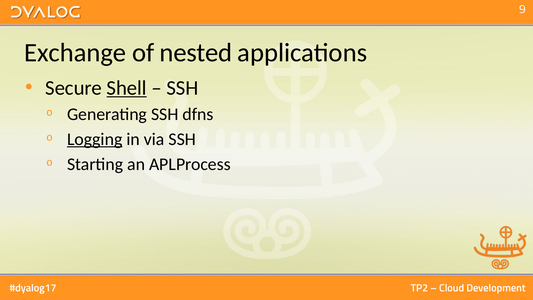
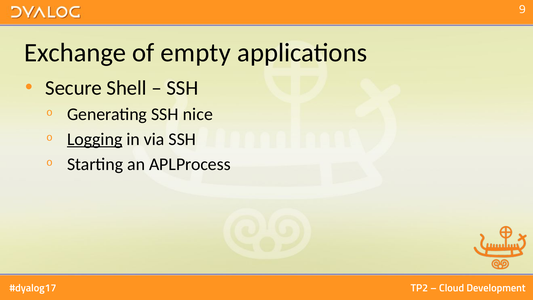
nested: nested -> empty (196, 53)
Shell underline: present -> none (127, 88)
dfns: dfns -> nice (198, 114)
